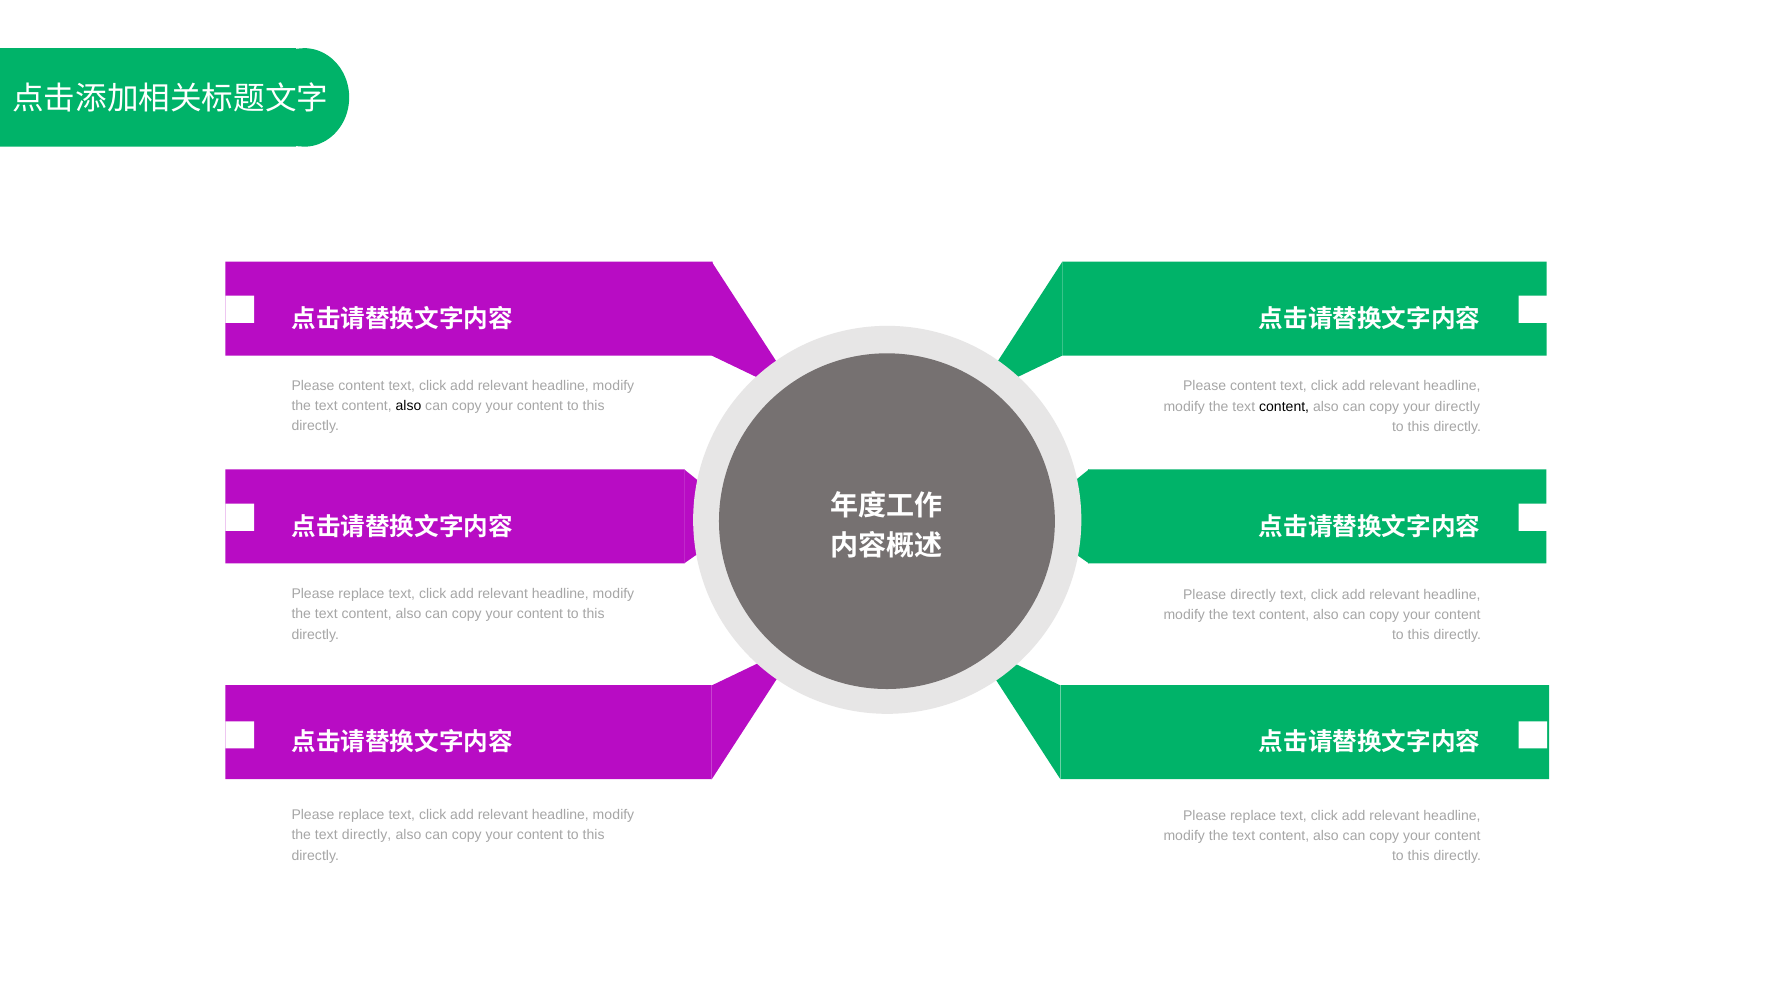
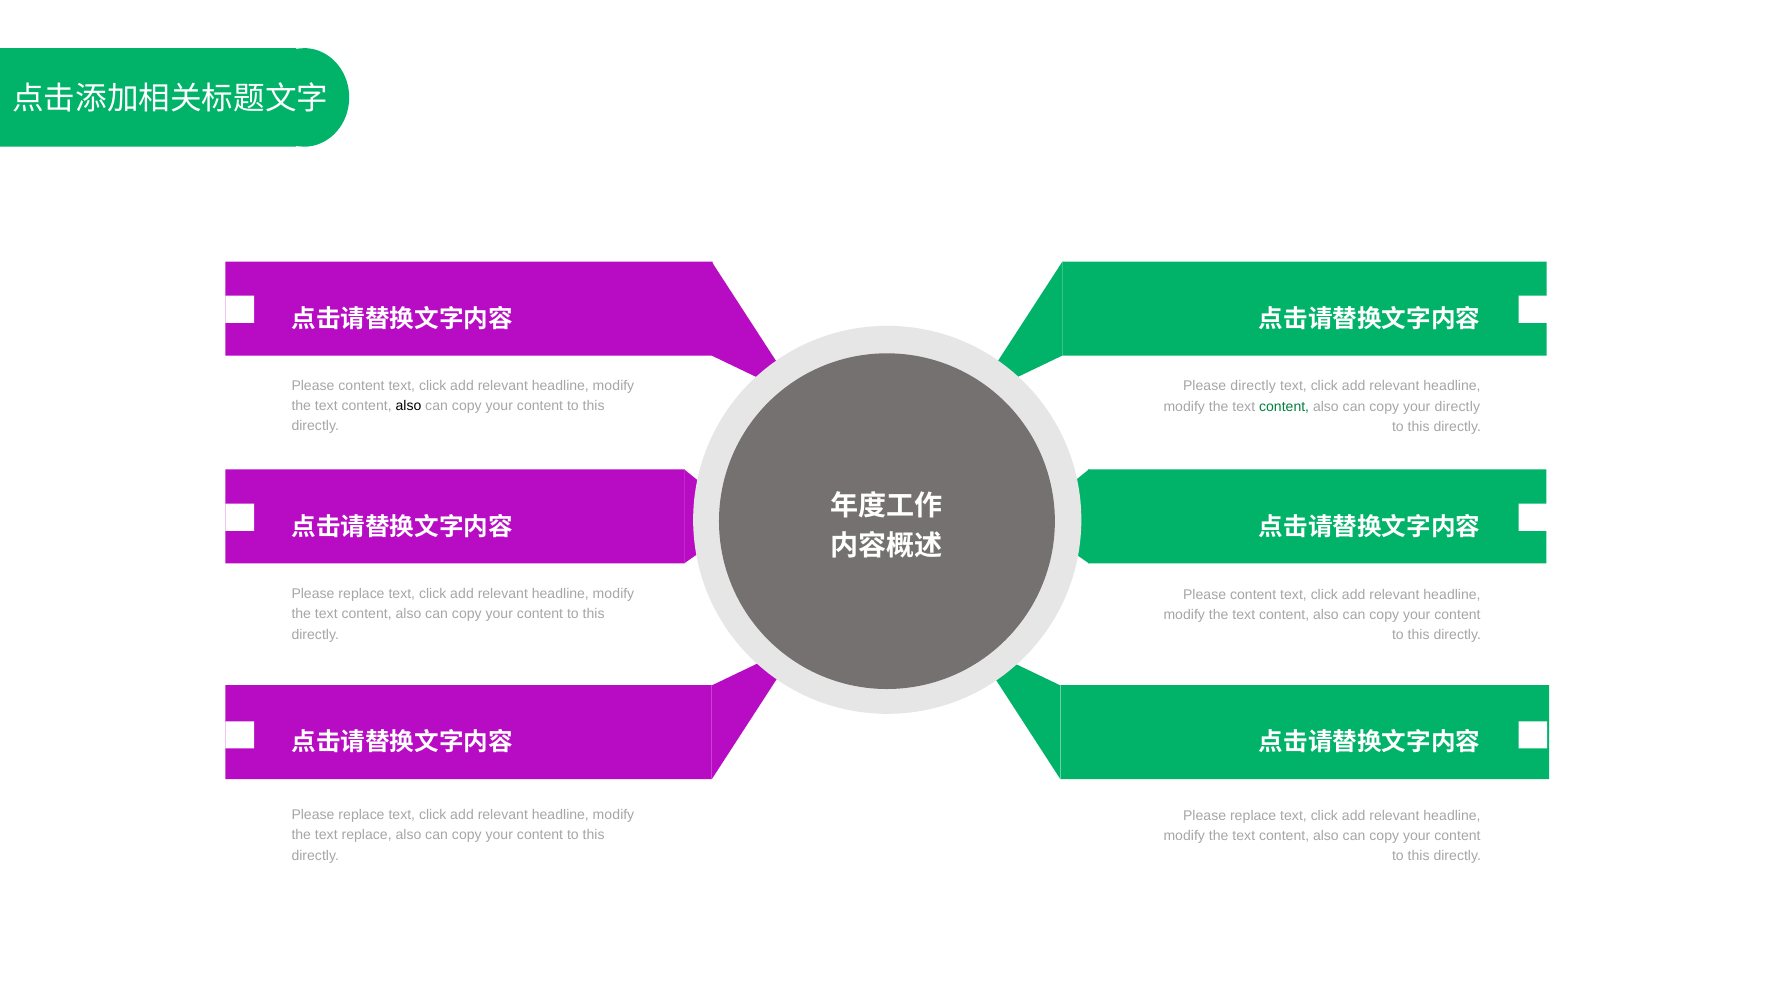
content: content -> directly (1253, 387)
content colour: black -> green (1284, 407)
directly: directly -> content (1253, 595)
text directly: directly -> replace (367, 836)
